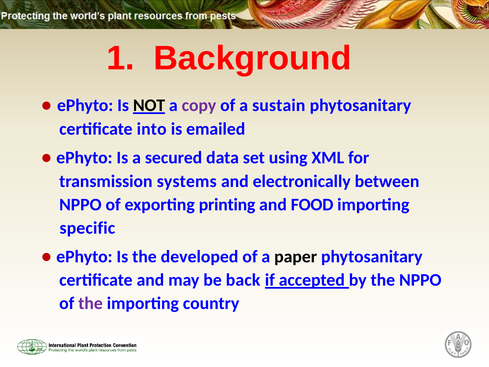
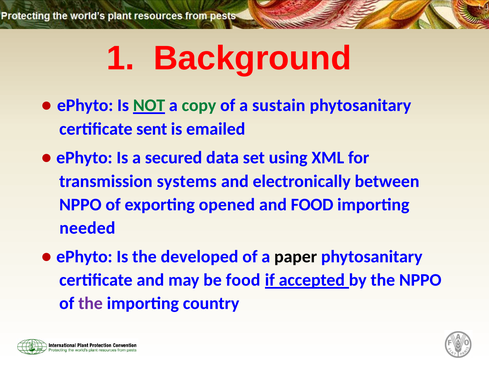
NOT colour: black -> green (149, 105)
copy colour: purple -> green (199, 105)
into: into -> sent (152, 129)
printing: printing -> opened (227, 204)
specific: specific -> needed (87, 228)
be back: back -> food (243, 280)
